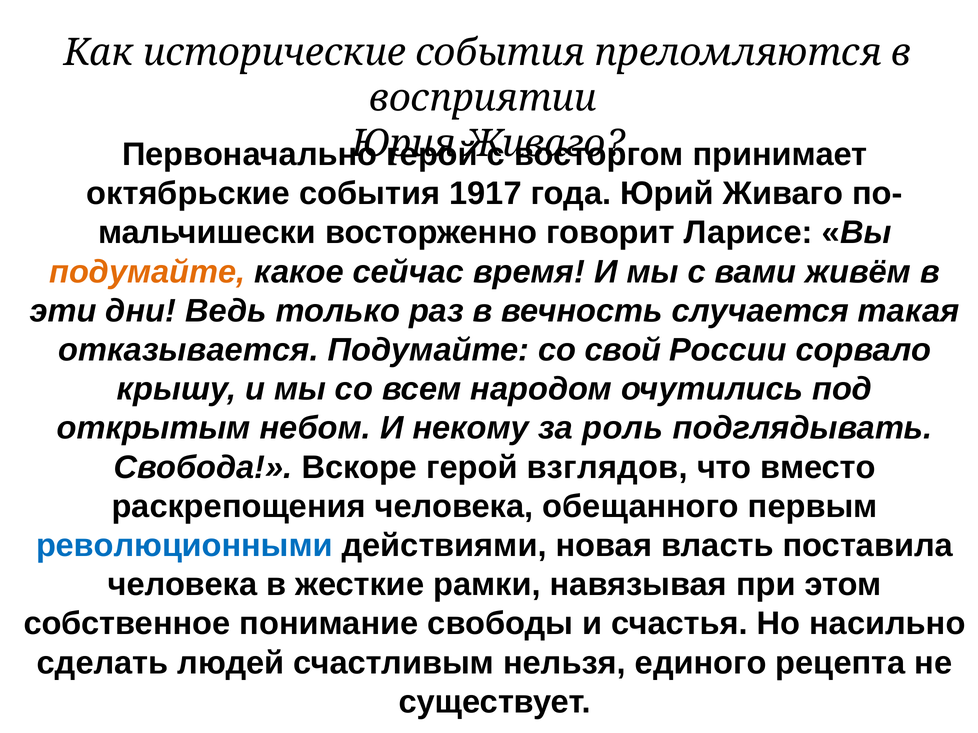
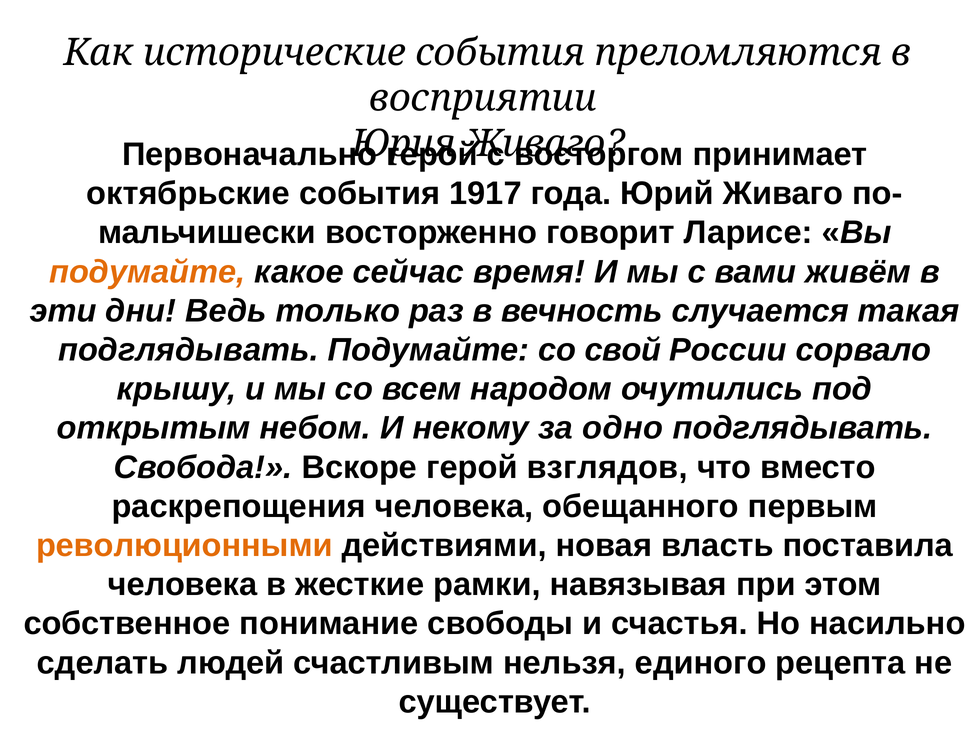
отказывается: отказывается -> подглядывать (188, 350)
роль: роль -> одно (623, 428)
революционными colour: blue -> orange (184, 546)
